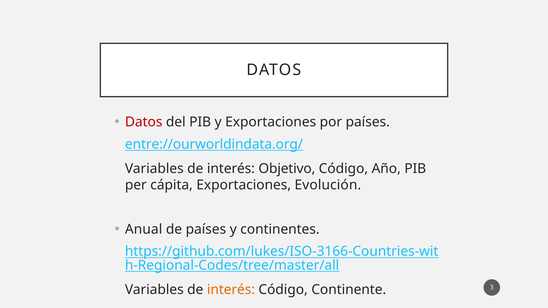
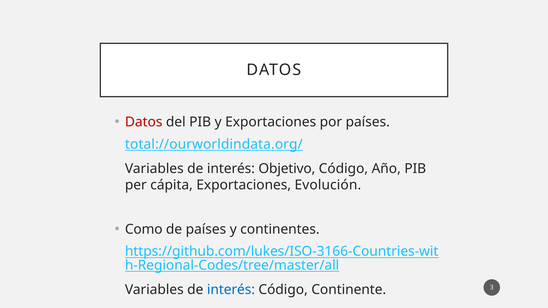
entre://ourworldindata.org/: entre://ourworldindata.org/ -> total://ourworldindata.org/ (214, 144)
Anual: Anual -> Como (144, 230)
interés colour: orange -> blue (231, 290)
